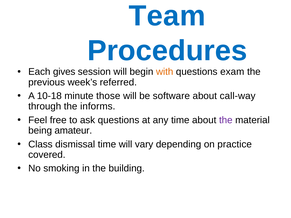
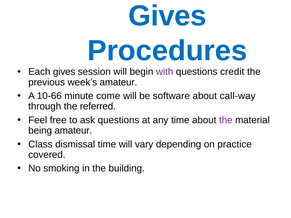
Team: Team -> Gives (167, 16)
with colour: orange -> purple (165, 72)
exam: exam -> credit (232, 72)
week’s referred: referred -> amateur (118, 82)
10-18: 10-18 -> 10-66 (49, 96)
those: those -> come (108, 96)
informs: informs -> referred (98, 107)
